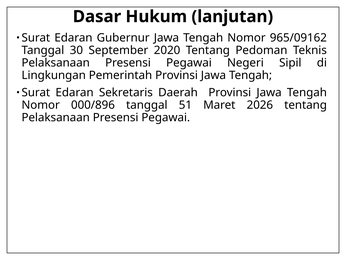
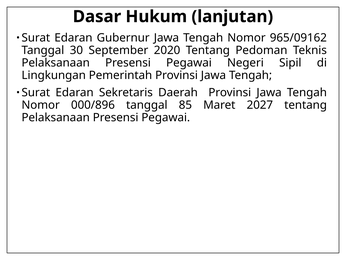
51: 51 -> 85 (185, 105)
2026: 2026 -> 2027 (260, 105)
